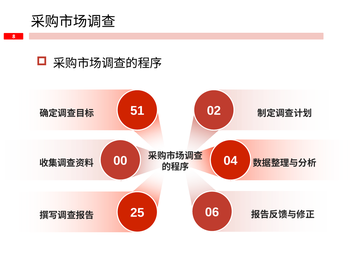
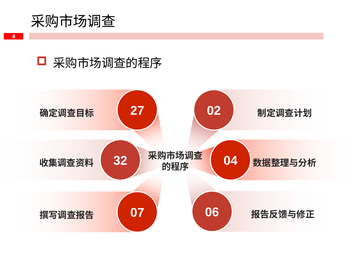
51: 51 -> 27 (137, 110)
00: 00 -> 32 (120, 160)
25: 25 -> 07 (137, 212)
